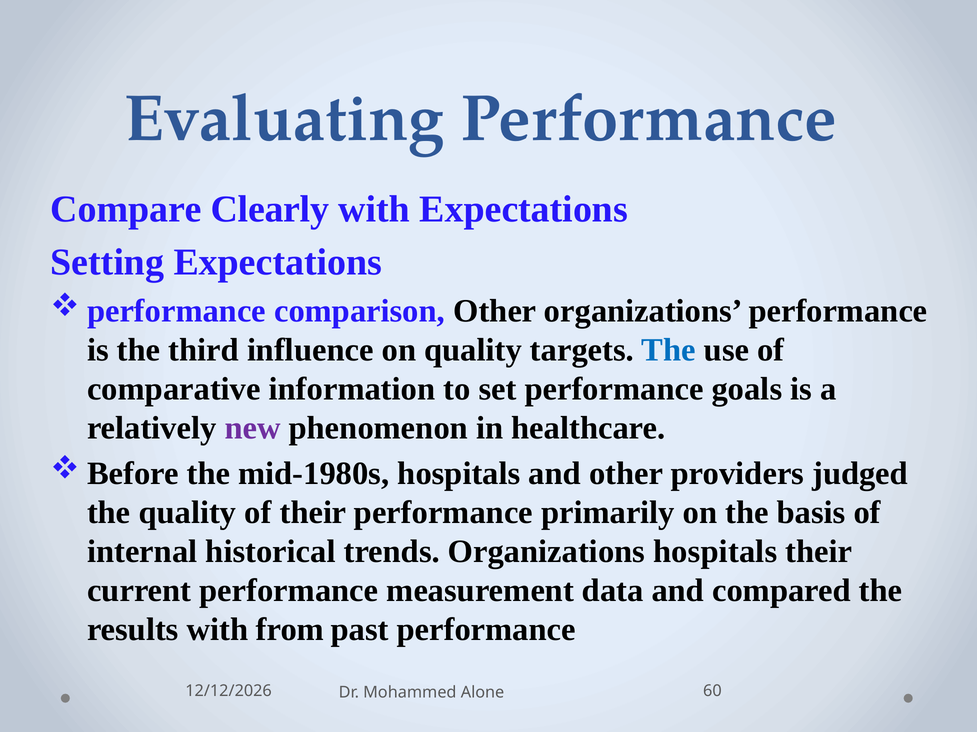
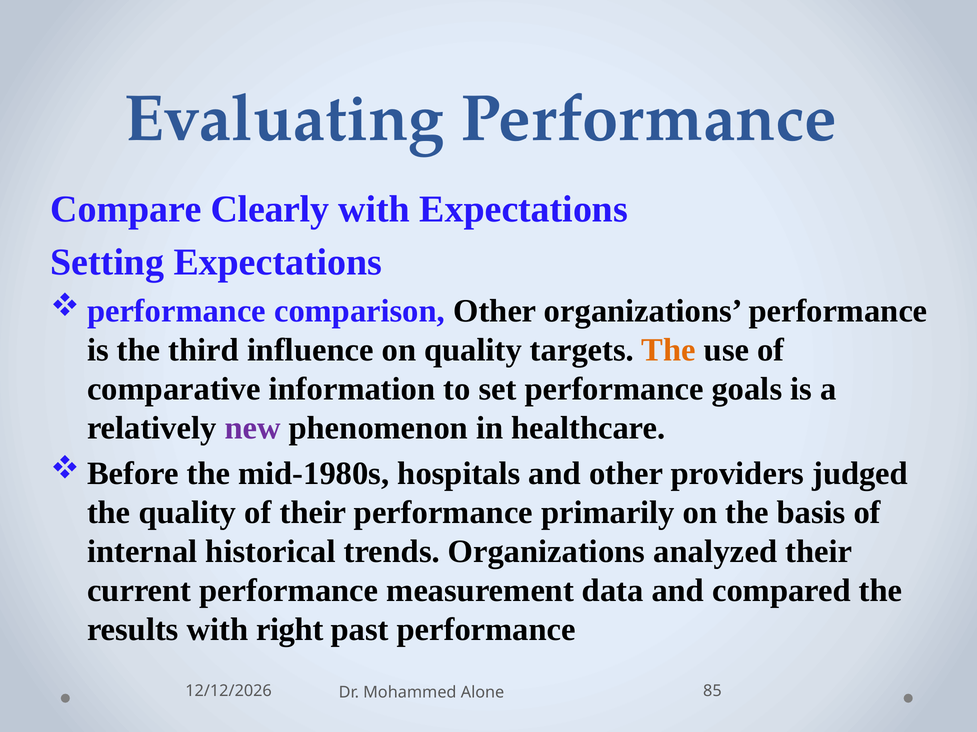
The colour: blue -> orange (669, 350)
Organizations hospitals: hospitals -> analyzed (715, 552)
from: from -> right (290, 630)
60: 60 -> 85 (712, 692)
